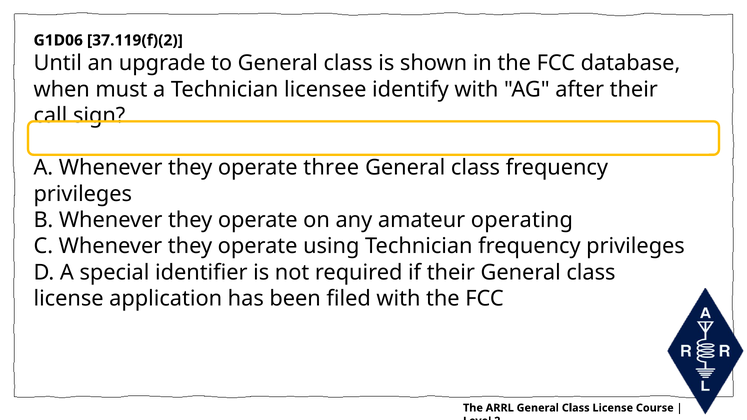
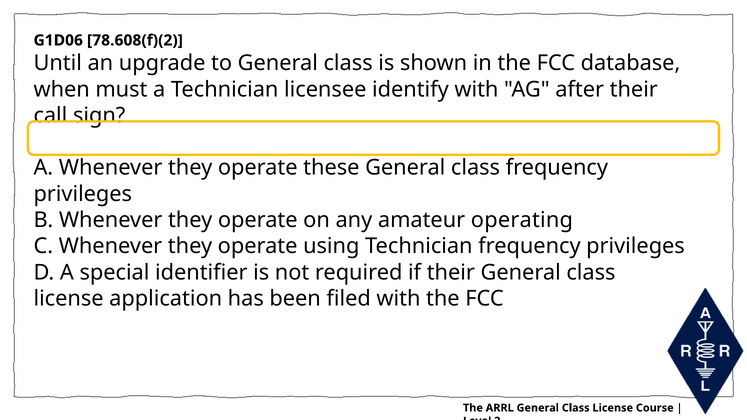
37.119(f)(2: 37.119(f)(2 -> 78.608(f)(2 (135, 40)
three: three -> these (331, 168)
